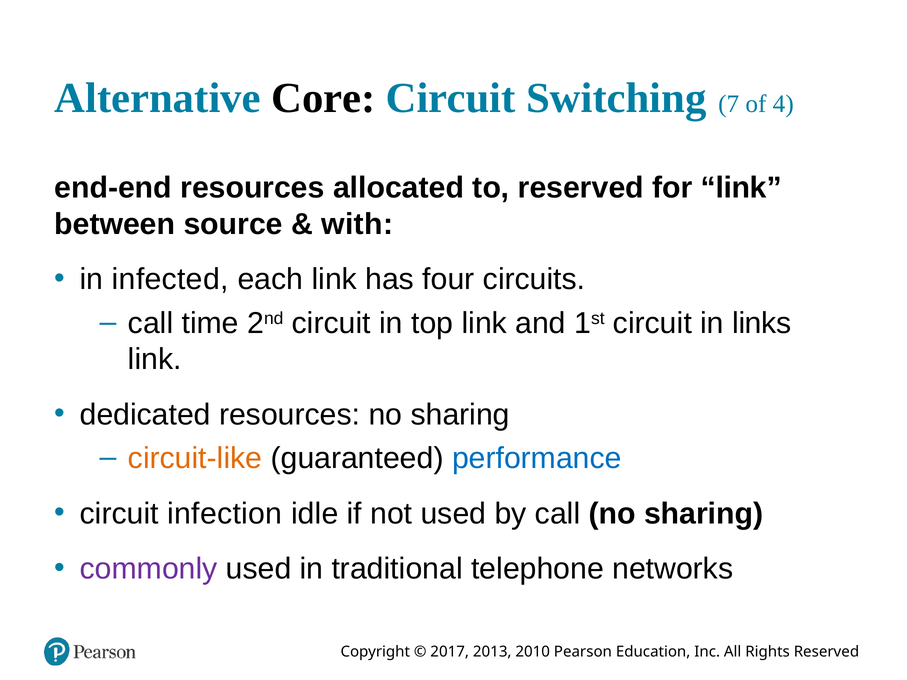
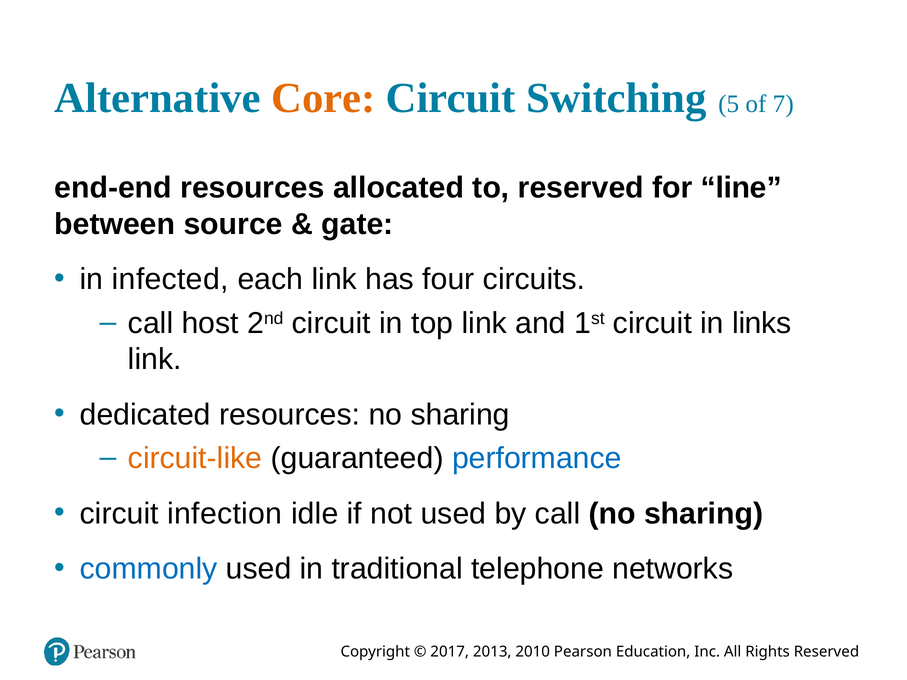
Core colour: black -> orange (323, 98)
7: 7 -> 5 (729, 104)
4: 4 -> 7 (783, 104)
for link: link -> line (741, 188)
with: with -> gate (357, 224)
time: time -> host (210, 323)
commonly colour: purple -> blue (149, 569)
